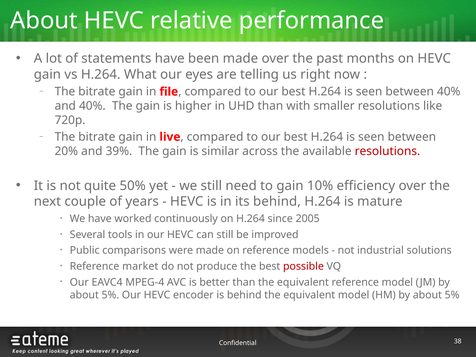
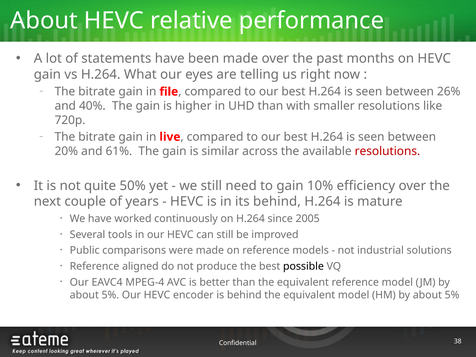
between 40%: 40% -> 26% (449, 92)
39%: 39% -> 61% (119, 151)
market: market -> aligned (140, 266)
possible colour: red -> black (303, 266)
